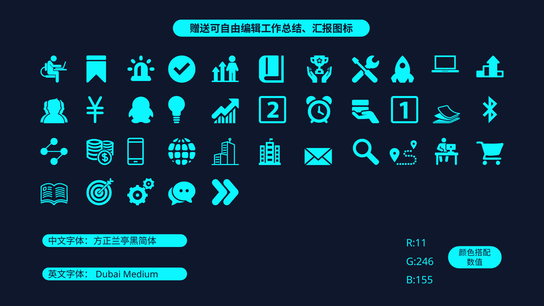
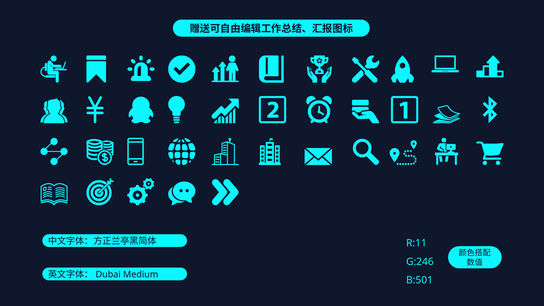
B:155: B:155 -> B:501 (420, 280)
